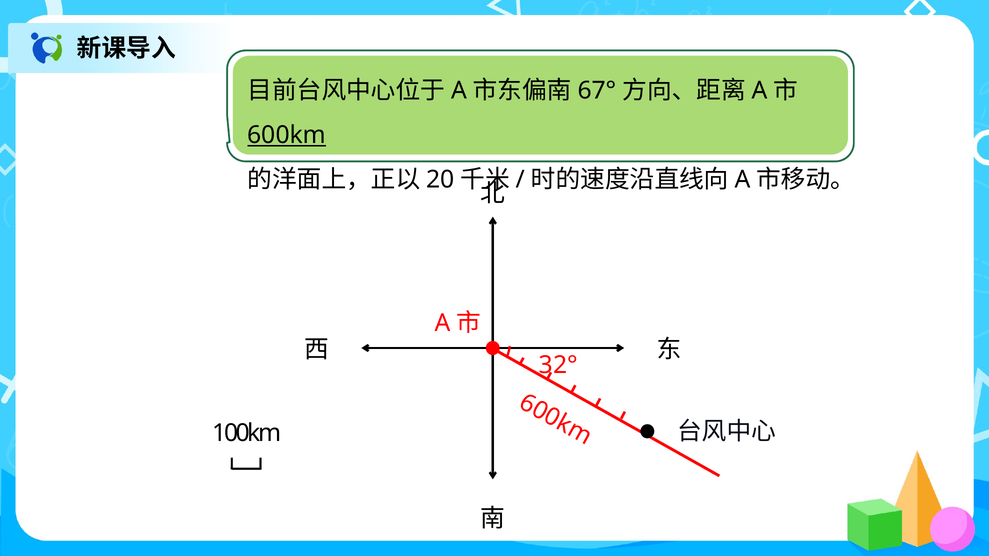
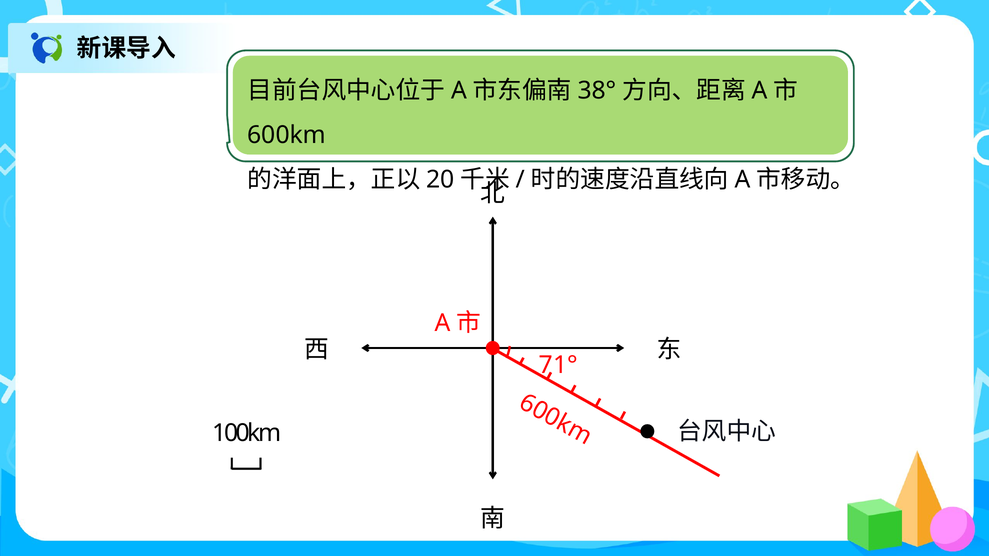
67°: 67° -> 38° (597, 91)
600km underline: present -> none (287, 135)
32°: 32° -> 71° (558, 365)
